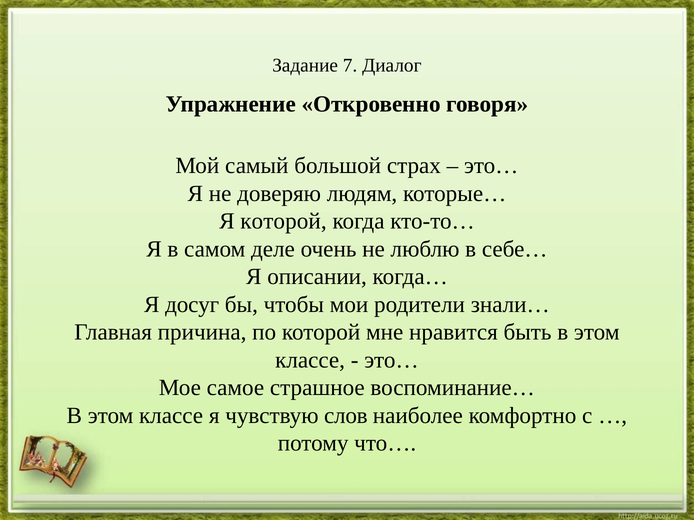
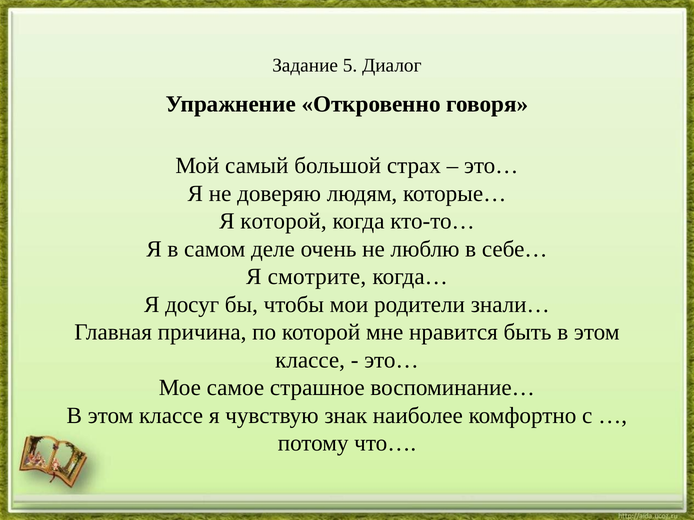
7: 7 -> 5 (350, 66)
описании: описании -> смотрите (317, 277)
слов: слов -> знак (346, 416)
